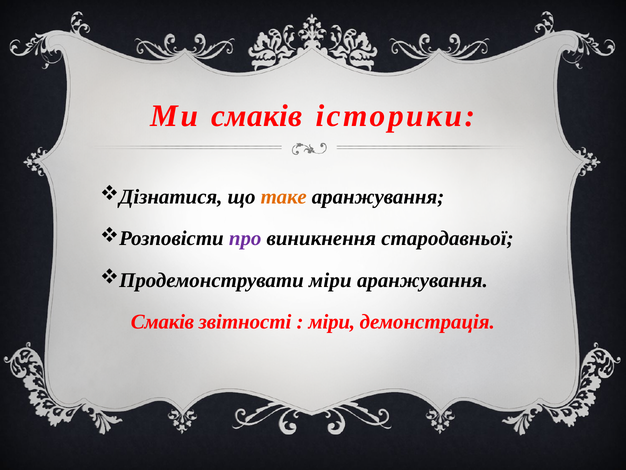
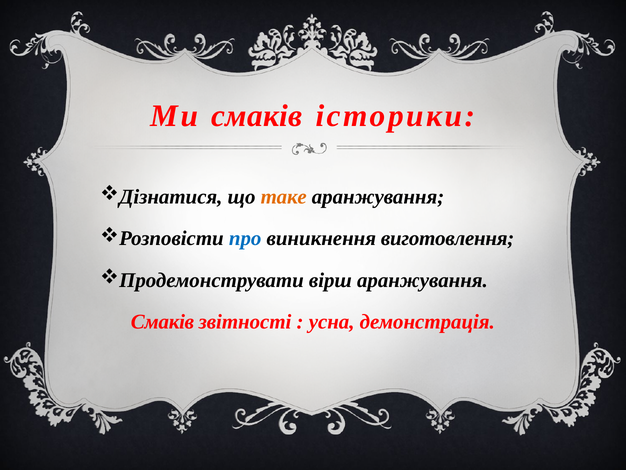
про colour: purple -> blue (245, 238)
стародавньої: стародавньої -> виготовлення (448, 238)
міри: міри -> вірш (330, 280)
міри: міри -> усна (332, 322)
